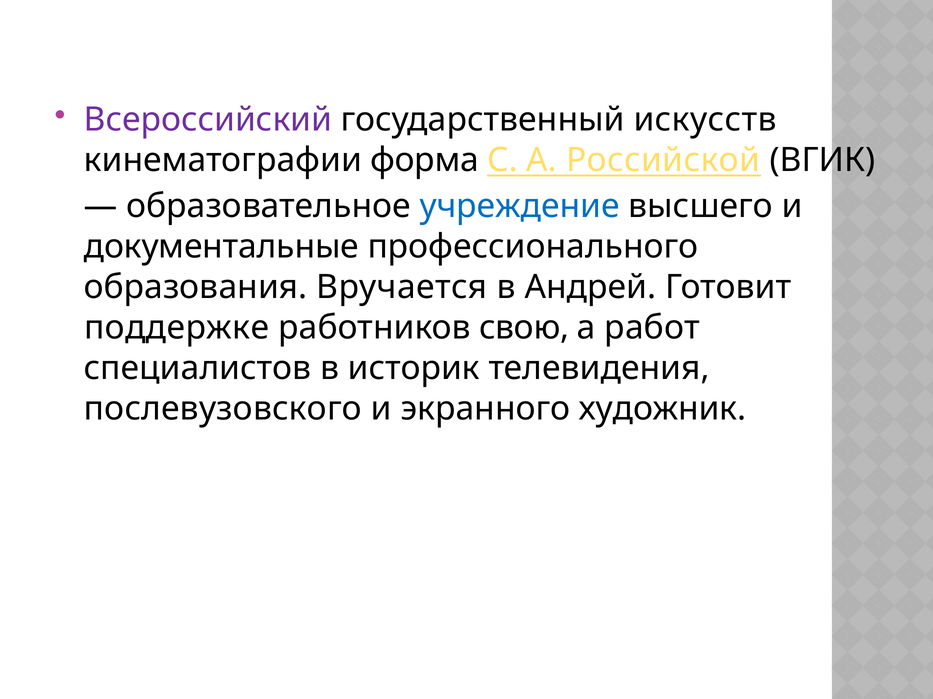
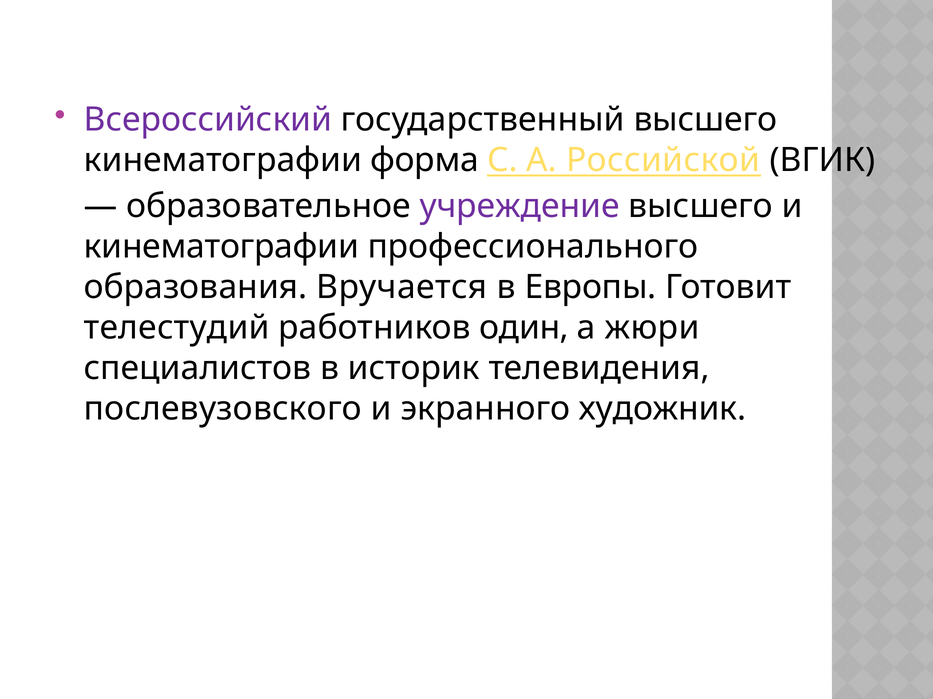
государственный искусств: искусств -> высшего (705, 120)
учреждение colour: blue -> purple (520, 206)
документальные: документальные -> кинематографии (221, 247)
Андрей: Андрей -> Европы (590, 288)
поддержке: поддержке -> телестудий (177, 328)
свою: свою -> один (524, 328)
работ: работ -> жюри (652, 328)
